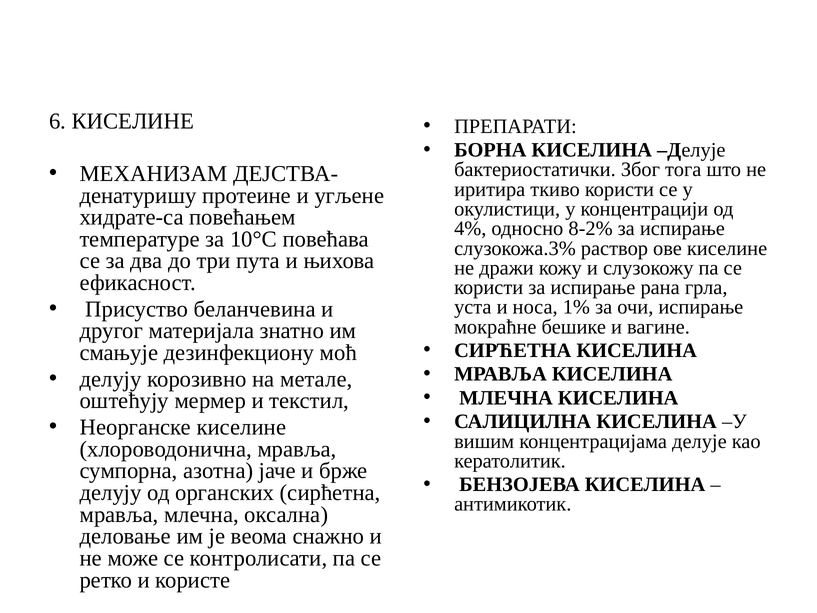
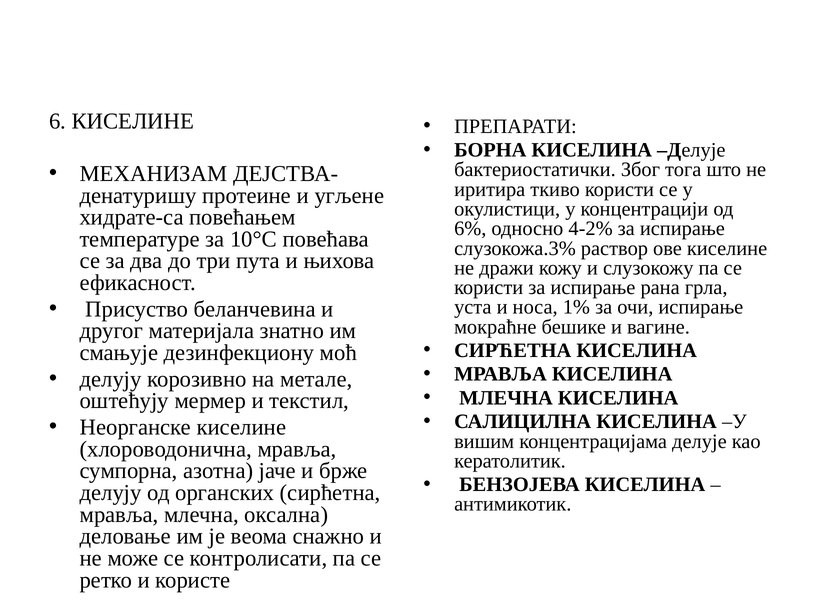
4%: 4% -> 6% (470, 229)
8-2%: 8-2% -> 4-2% (591, 229)
